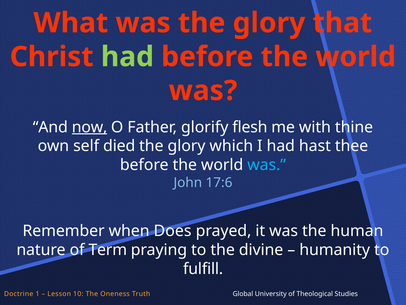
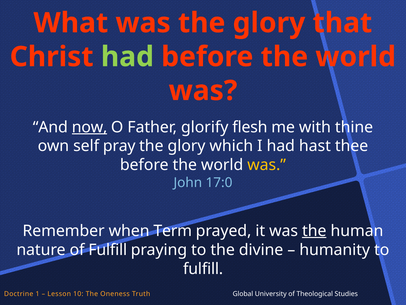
died: died -> pray (119, 146)
was colour: light blue -> yellow (267, 165)
17:6: 17:6 -> 17:0 (219, 182)
Does: Does -> Term (173, 230)
the underline: none -> present (314, 230)
of Term: Term -> Fulfill (108, 249)
